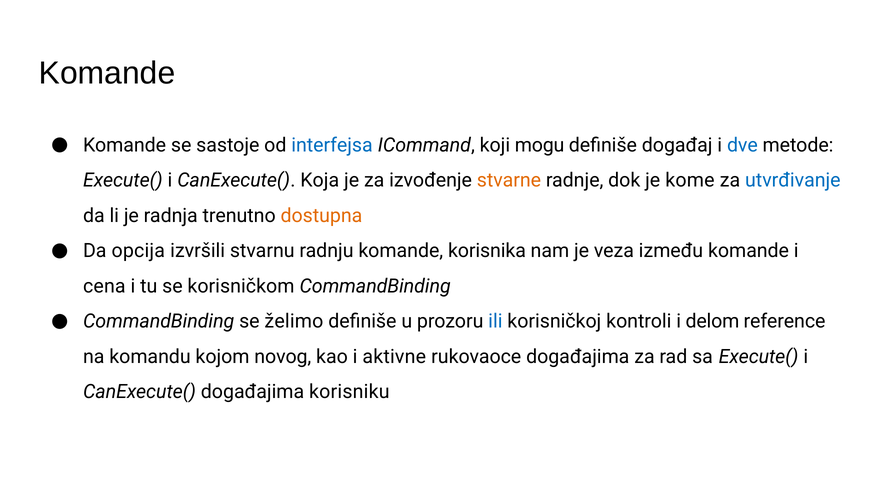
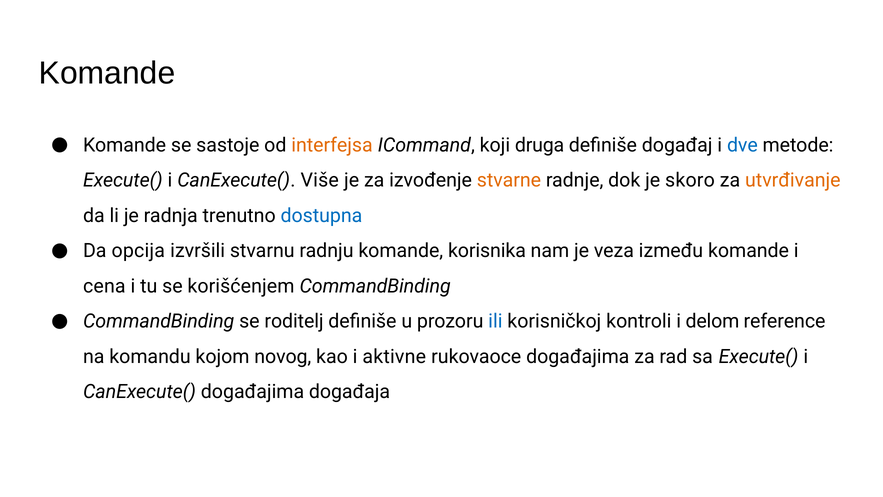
interfejsa colour: blue -> orange (332, 145)
mogu: mogu -> druga (540, 145)
Koja: Koja -> Više (320, 180)
kome: kome -> skoro (690, 180)
utvrđivanje colour: blue -> orange (793, 180)
dostupna colour: orange -> blue (321, 215)
korisničkom: korisničkom -> korišćenjem (241, 286)
želimo: želimo -> roditelj (294, 321)
korisniku: korisniku -> događaja (349, 392)
